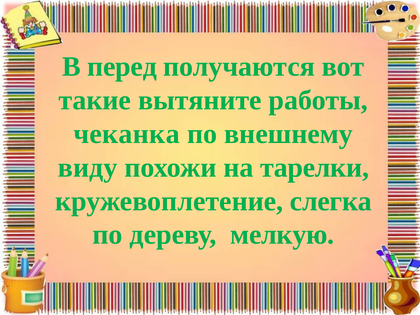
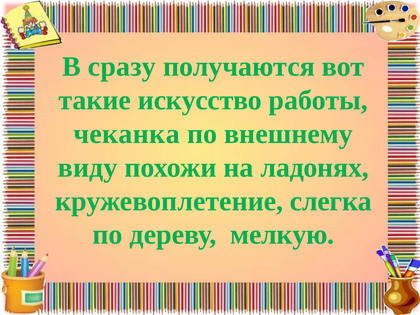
перед: перед -> сразу (122, 67)
вытяните: вытяните -> искусство (200, 100)
тарелки: тарелки -> ладонях (315, 168)
